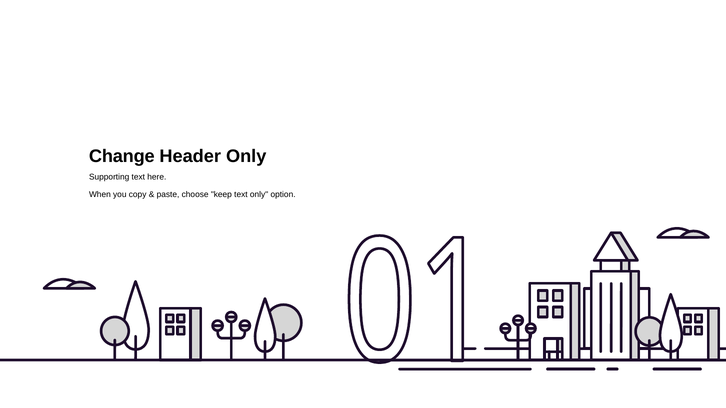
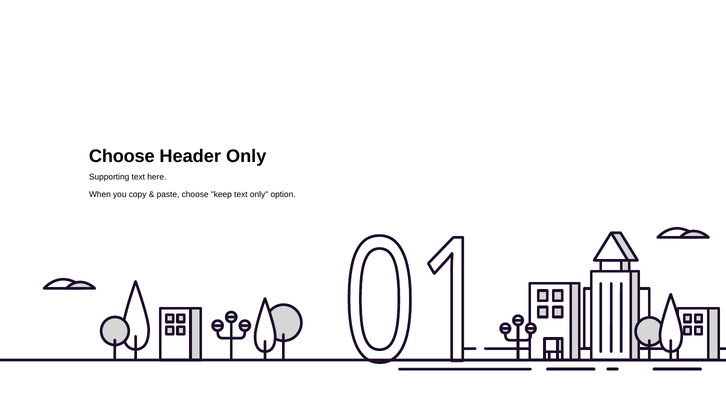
Change: Change -> Choose (122, 156)
